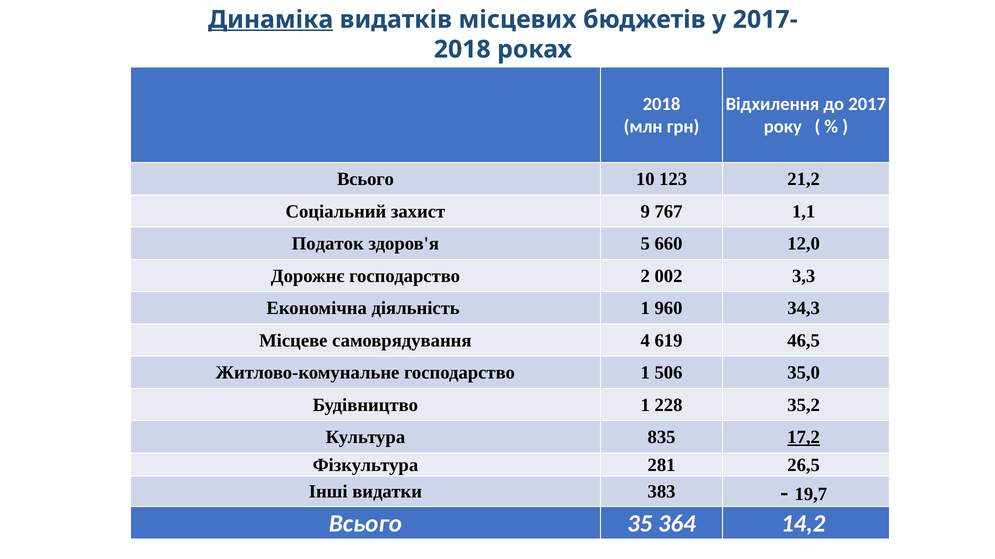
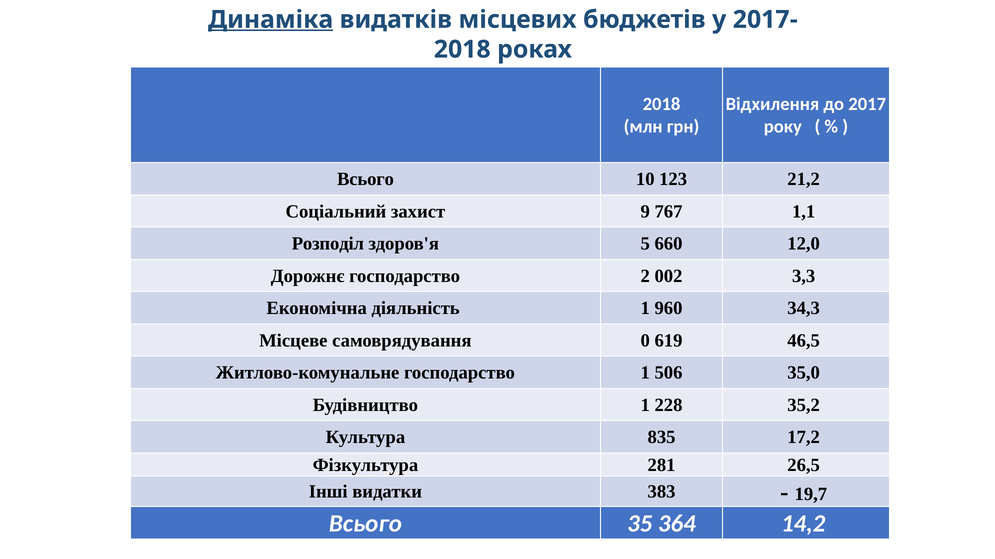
Податок: Податок -> Розподіл (328, 244)
4: 4 -> 0 (645, 341)
17,2 underline: present -> none (804, 438)
